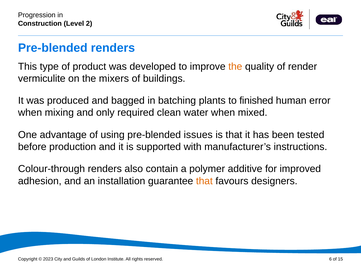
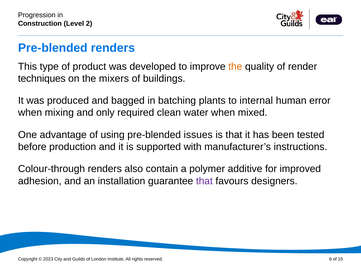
vermiculite: vermiculite -> techniques (42, 78)
finished: finished -> internal (256, 101)
that colour: orange -> purple (204, 181)
